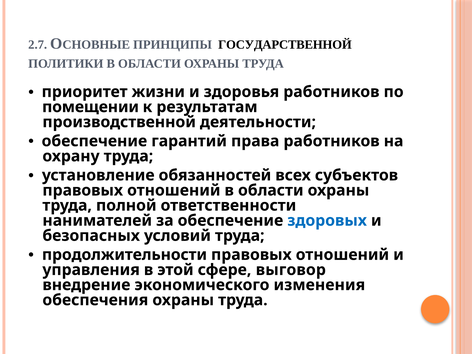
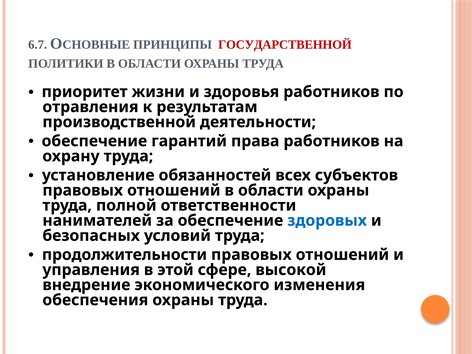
2.7: 2.7 -> 6.7 (38, 45)
ГОСУДАРСТВЕННОЙ colour: black -> red (285, 45)
помещении: помещении -> отравления (90, 107)
выговор: выговор -> высокой (291, 270)
